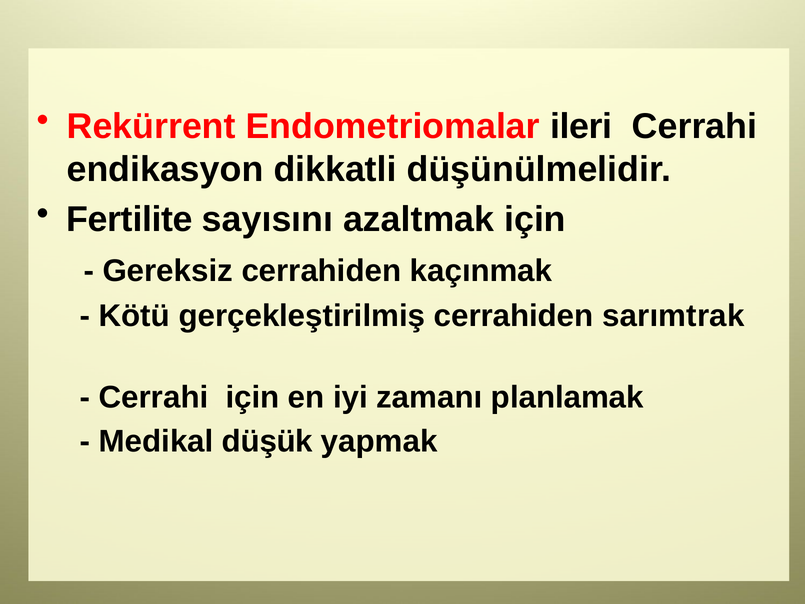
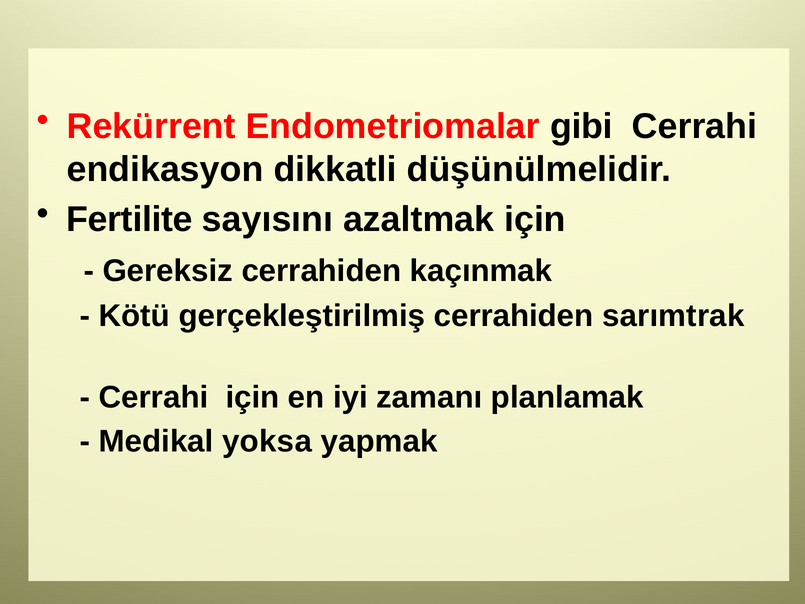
ileri: ileri -> gibi (581, 126)
düşük: düşük -> yoksa (267, 441)
